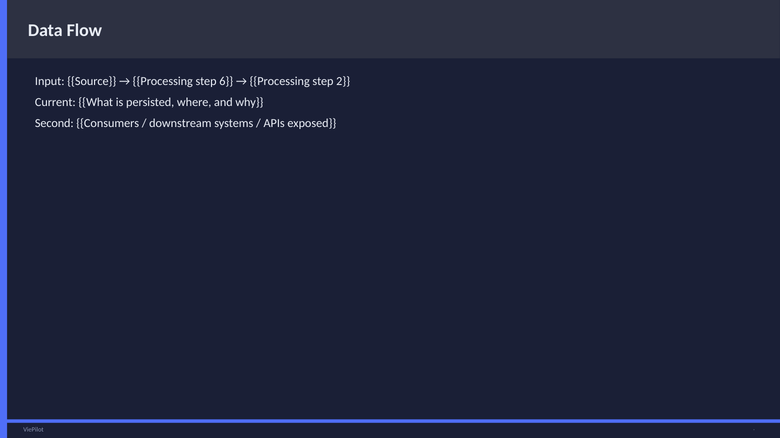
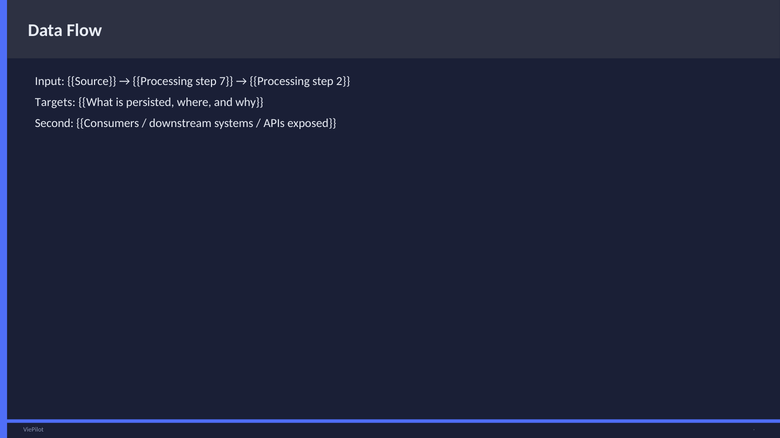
6: 6 -> 7 (226, 81)
Current: Current -> Targets (55, 102)
